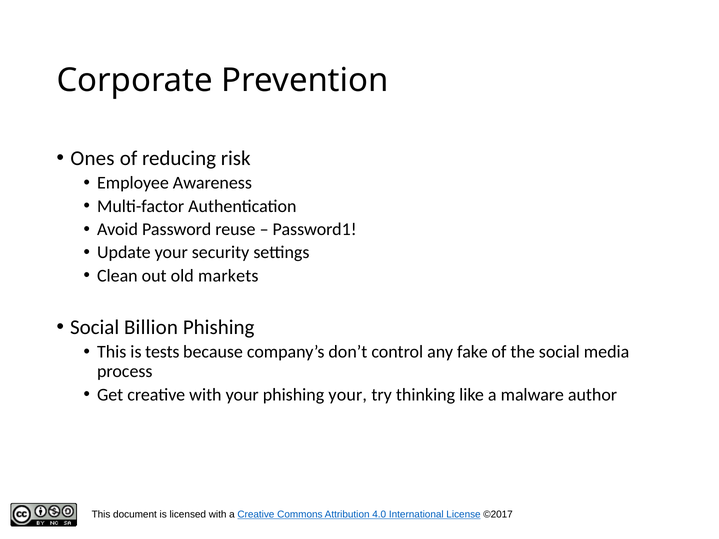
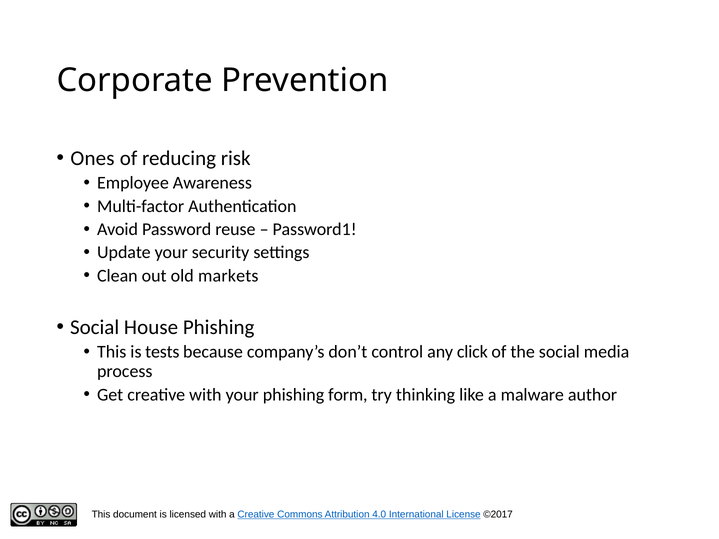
Billion: Billion -> House (151, 327)
fake: fake -> click (472, 352)
phishing your: your -> form (348, 395)
